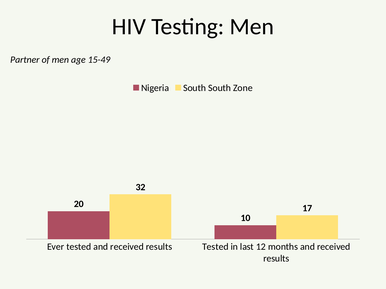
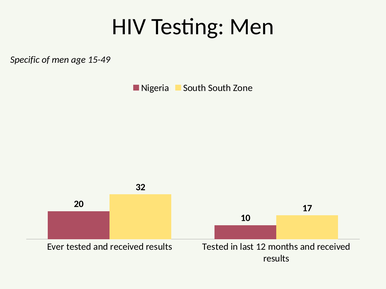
Partner: Partner -> Specific (25, 60)
